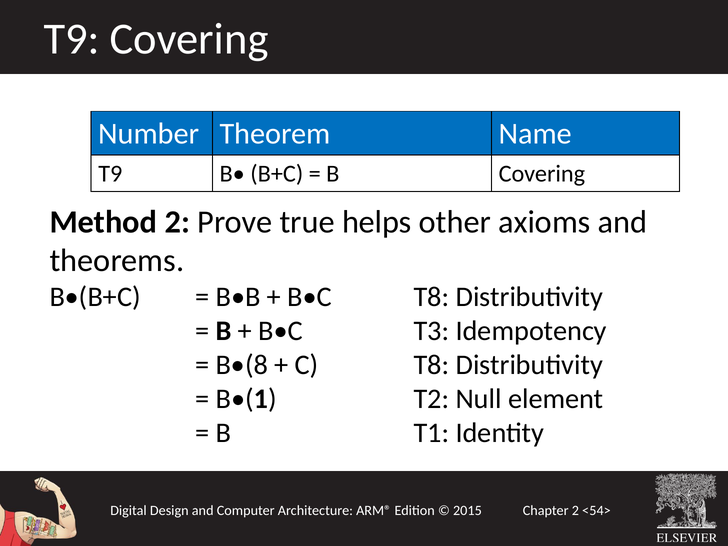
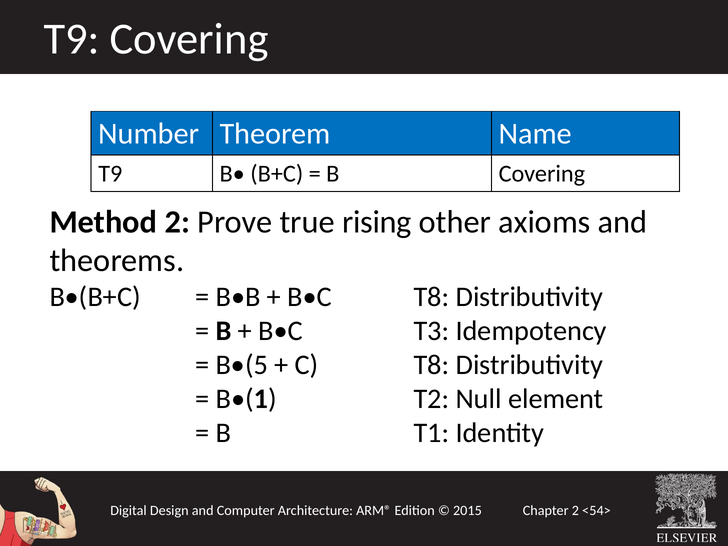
helps: helps -> rising (377, 222)
B•(8: B•(8 -> B•(5 (242, 365)
